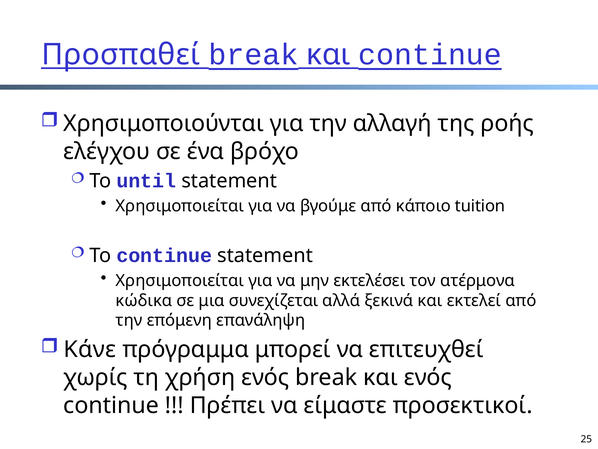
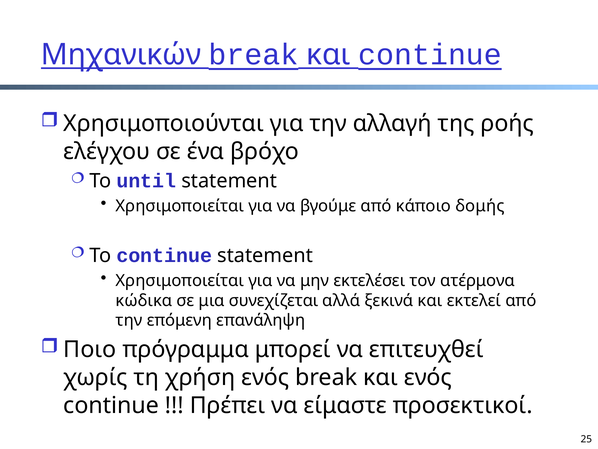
Προσπαθεί: Προσπαθεί -> Μηχανικών (121, 54)
tuition: tuition -> δομής (480, 206)
Κάνε: Κάνε -> Ποιο (90, 349)
